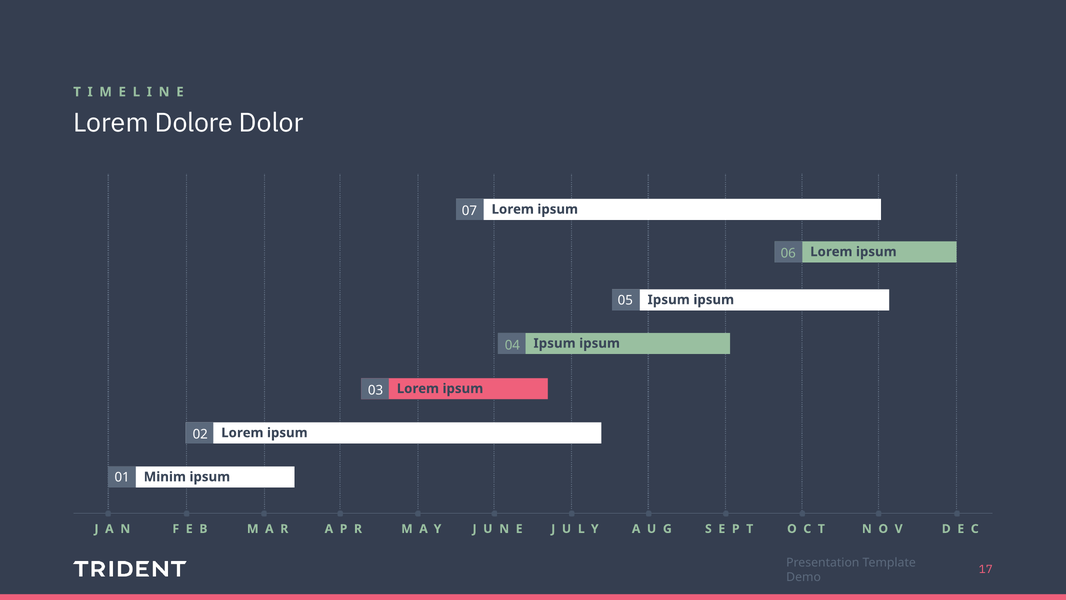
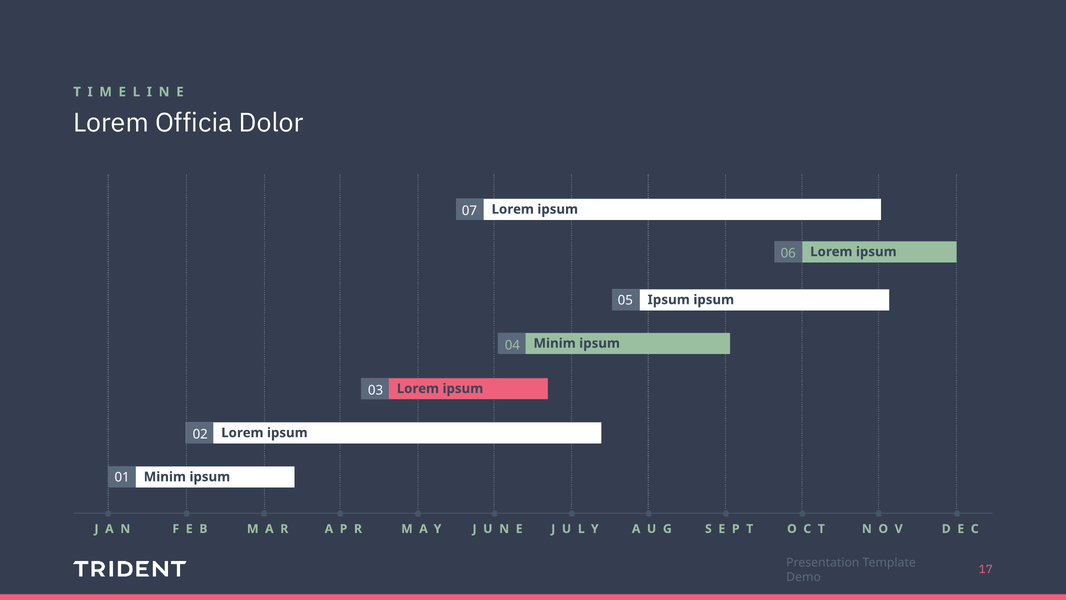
Dolore: Dolore -> Officia (194, 123)
Ipsum: Ipsum -> Minim (555, 343)
